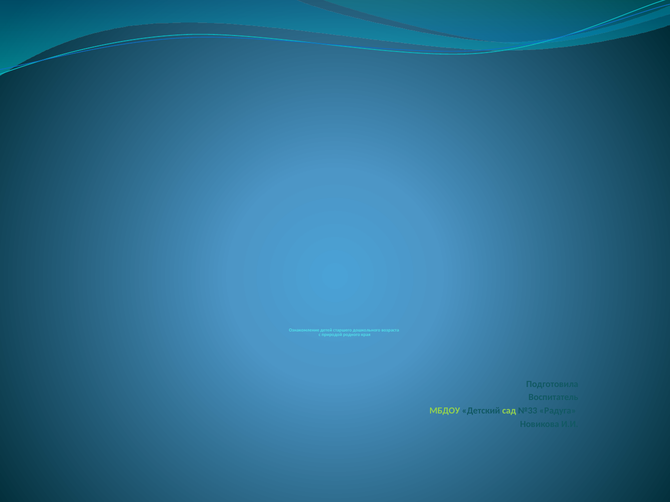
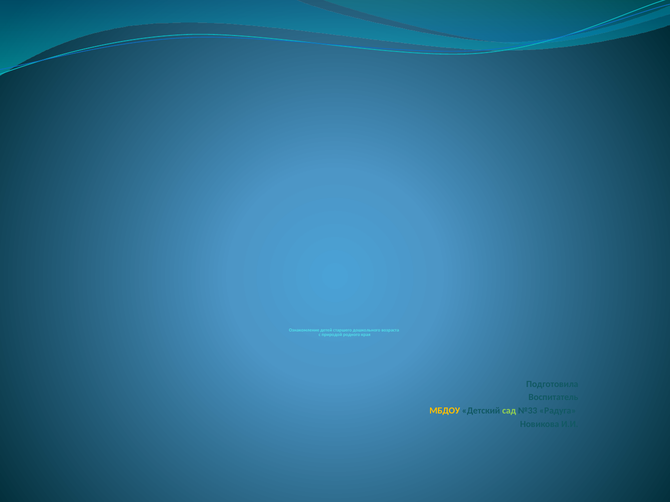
МБДОУ colour: light green -> yellow (445, 411)
